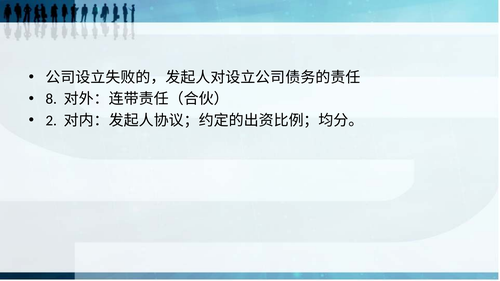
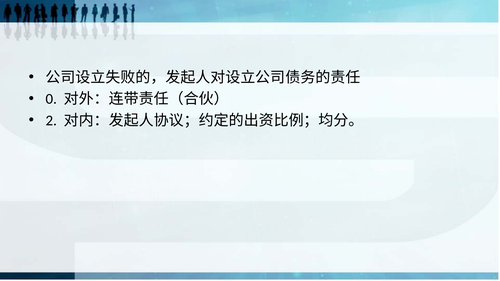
8: 8 -> 0 (51, 99)
